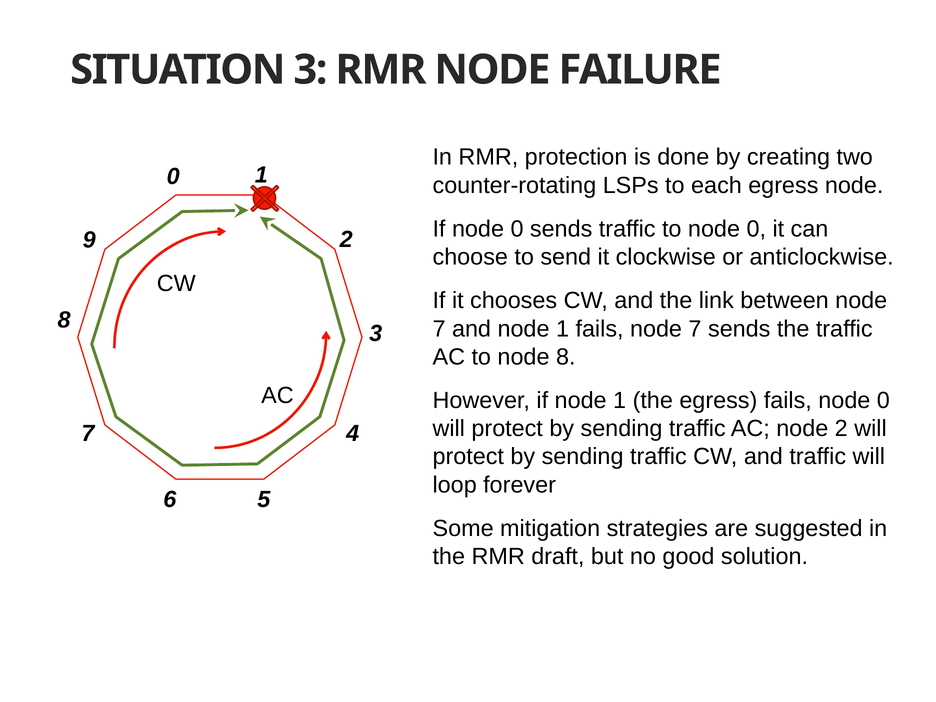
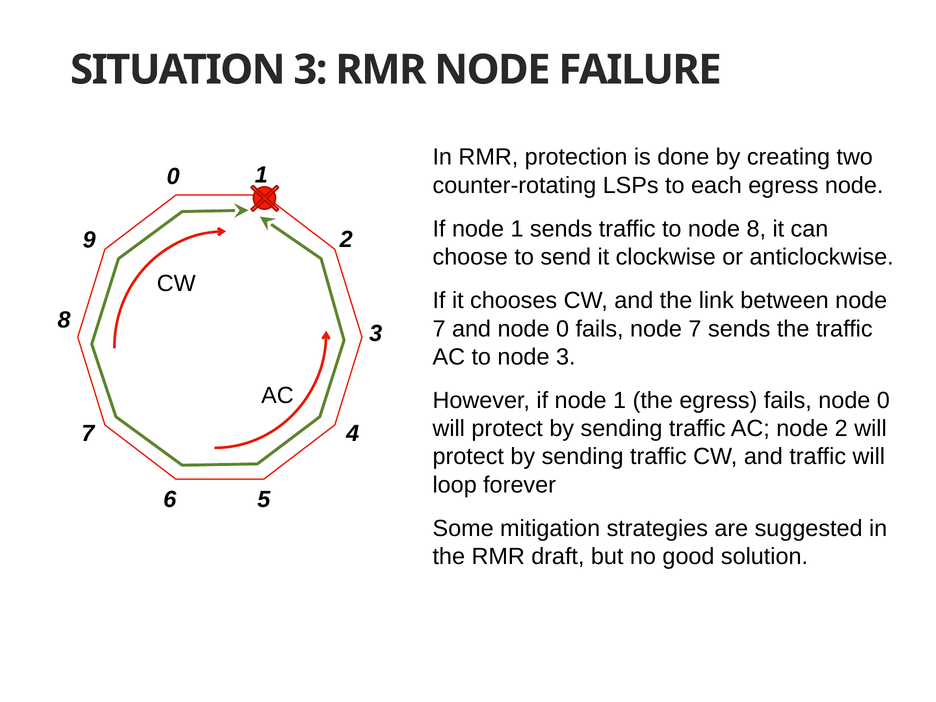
0: 0 -> 1 (517, 229)
to node 0: 0 -> 8 (756, 229)
and node 1: 1 -> 0 (563, 329)
node 8: 8 -> 3 (566, 357)
